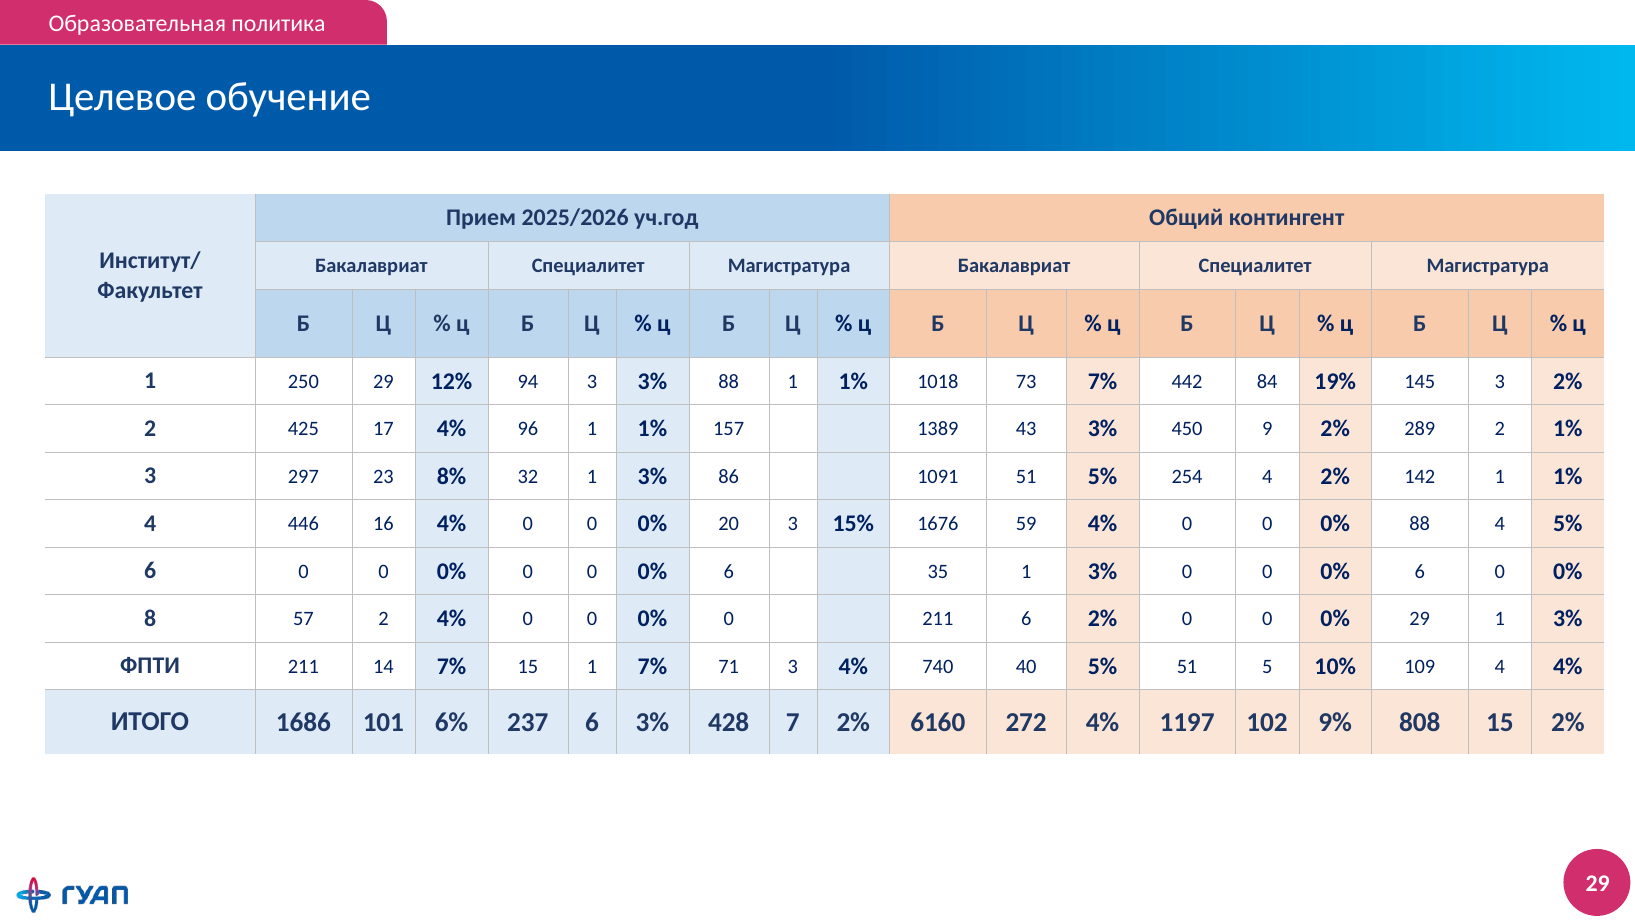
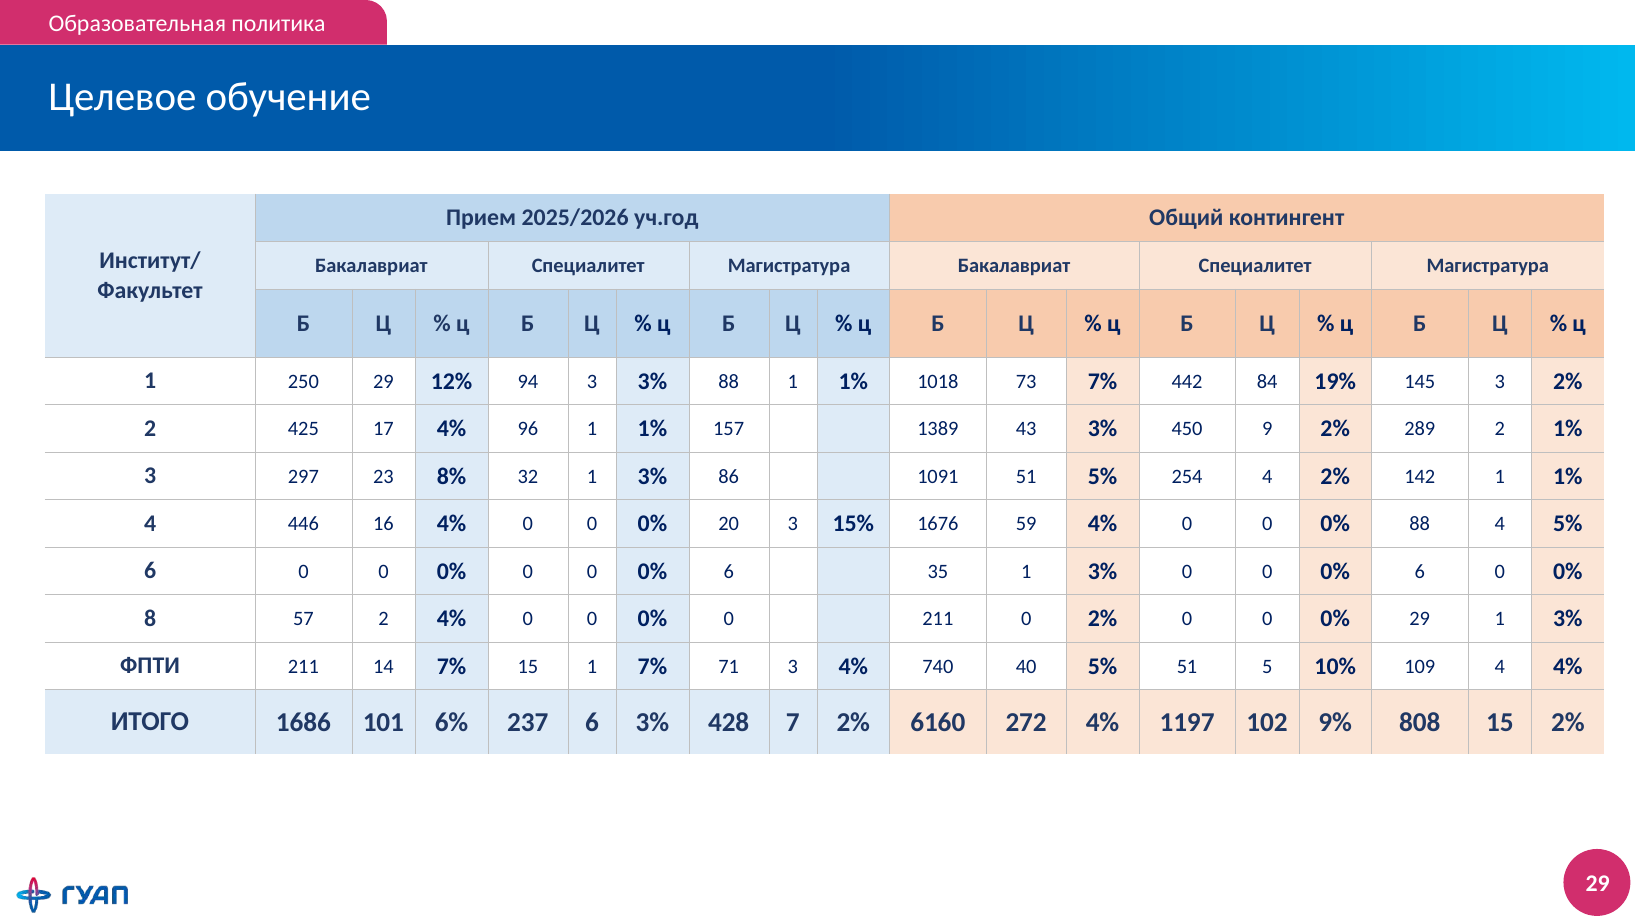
211 6: 6 -> 0 (1026, 619)
